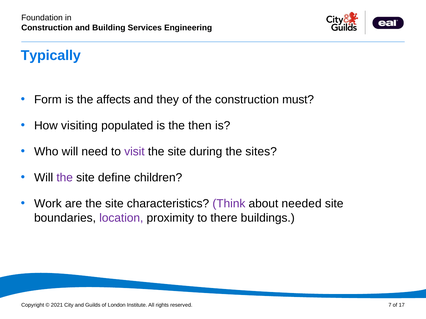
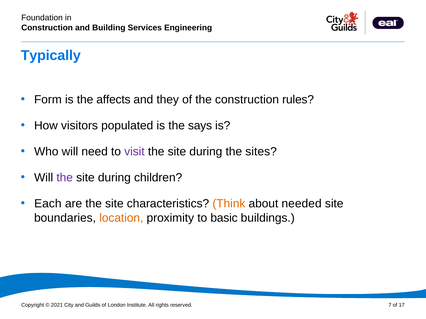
must: must -> rules (298, 100)
visiting: visiting -> visitors (79, 126)
then: then -> says (200, 126)
define: define -> during (114, 178)
Work: Work -> Each (48, 204)
Think colour: purple -> orange (229, 204)
location colour: purple -> orange (121, 218)
there: there -> basic (224, 218)
